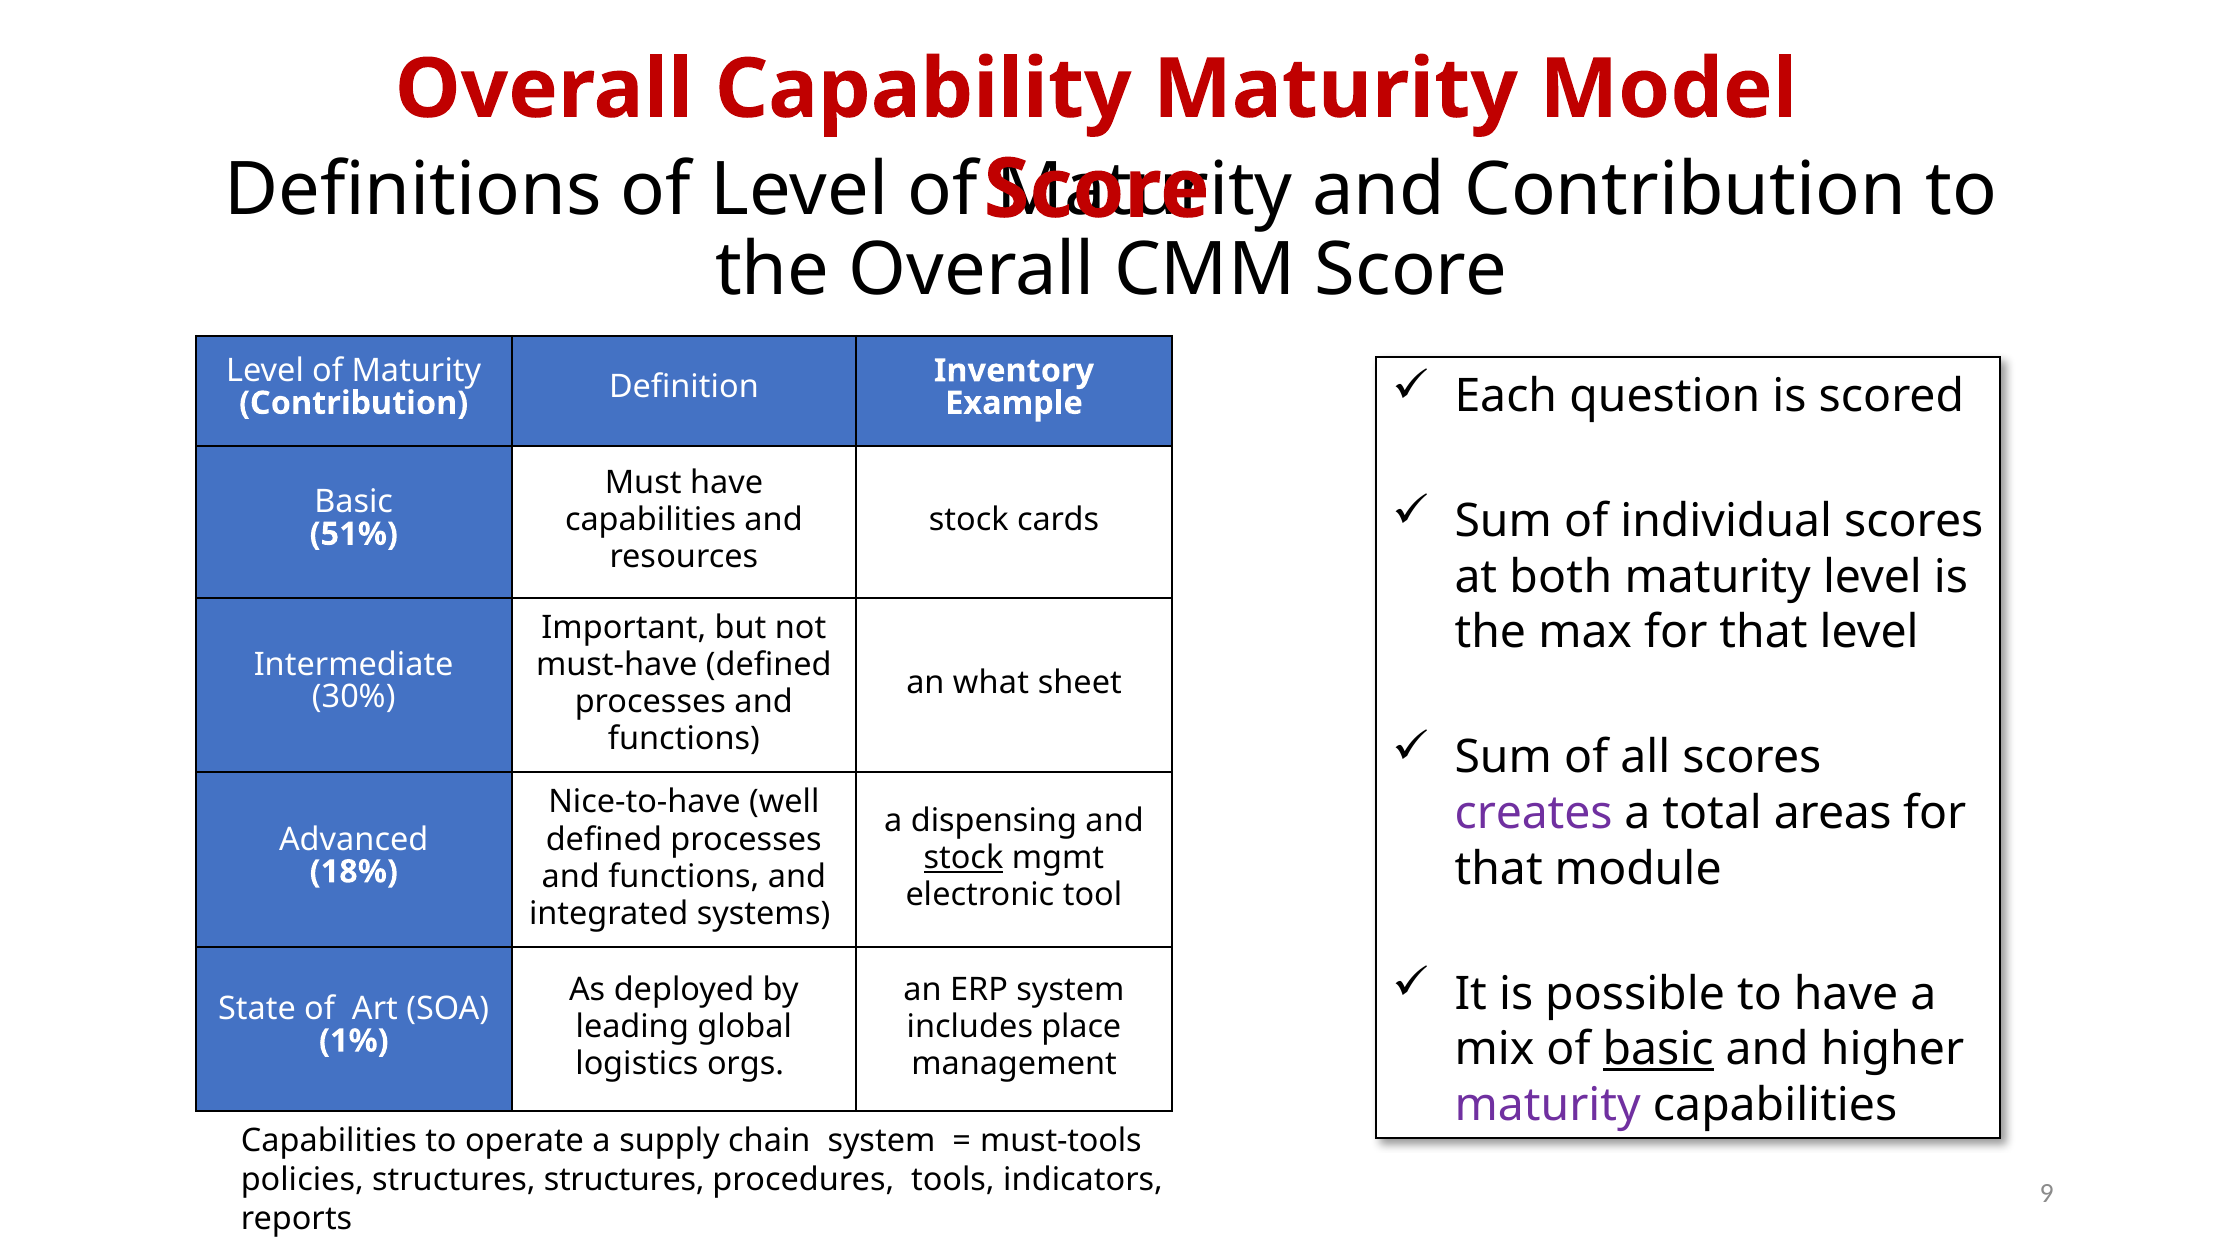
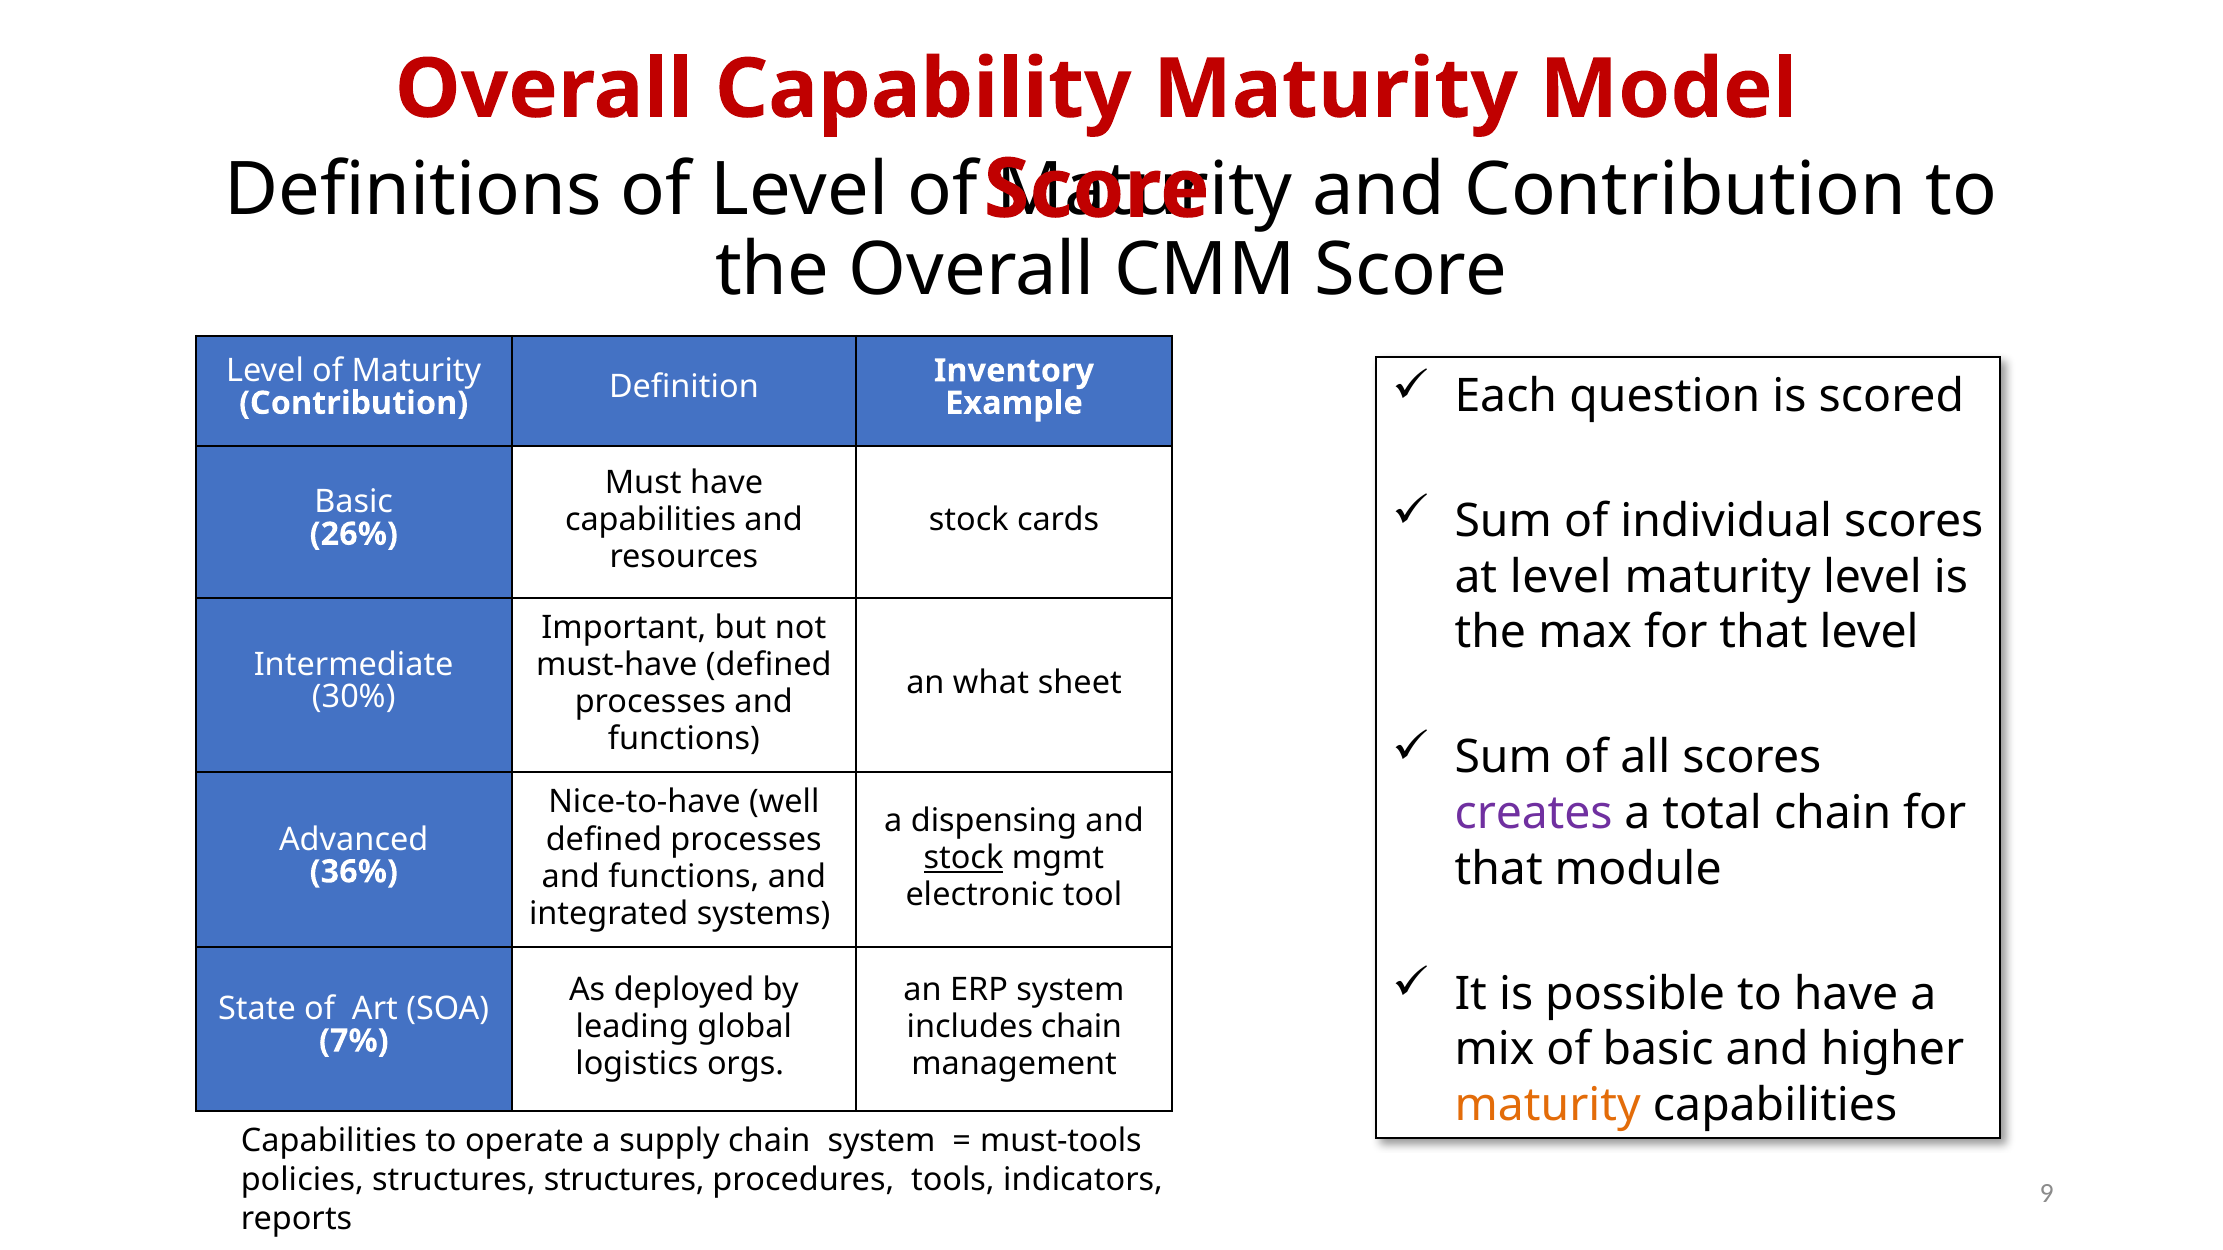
51%: 51% -> 26% (354, 534)
at both: both -> level (1561, 577)
total areas: areas -> chain (1833, 813)
18%: 18% -> 36% (354, 872)
includes place: place -> chain (1081, 1027)
1%: 1% -> 7% (354, 1041)
basic underline: present -> none (1658, 1050)
maturity colour: purple -> orange (1548, 1105)
